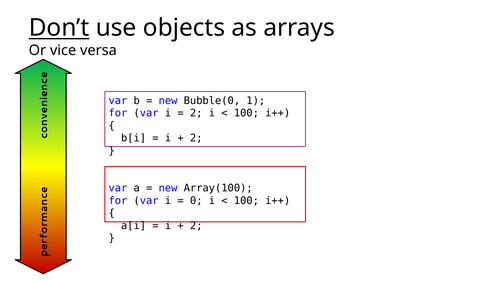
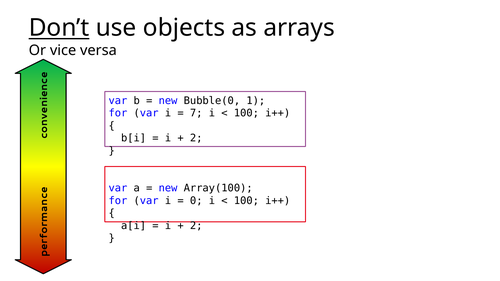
2: 2 -> 7 (196, 113)
